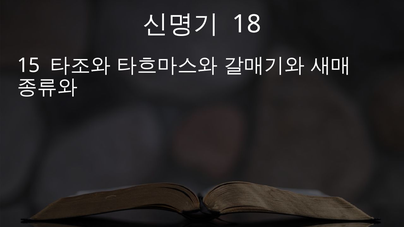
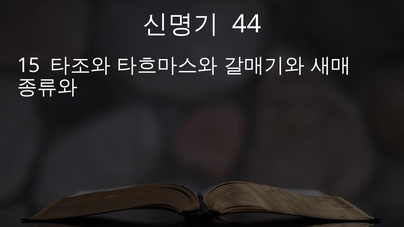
18: 18 -> 44 (247, 24)
